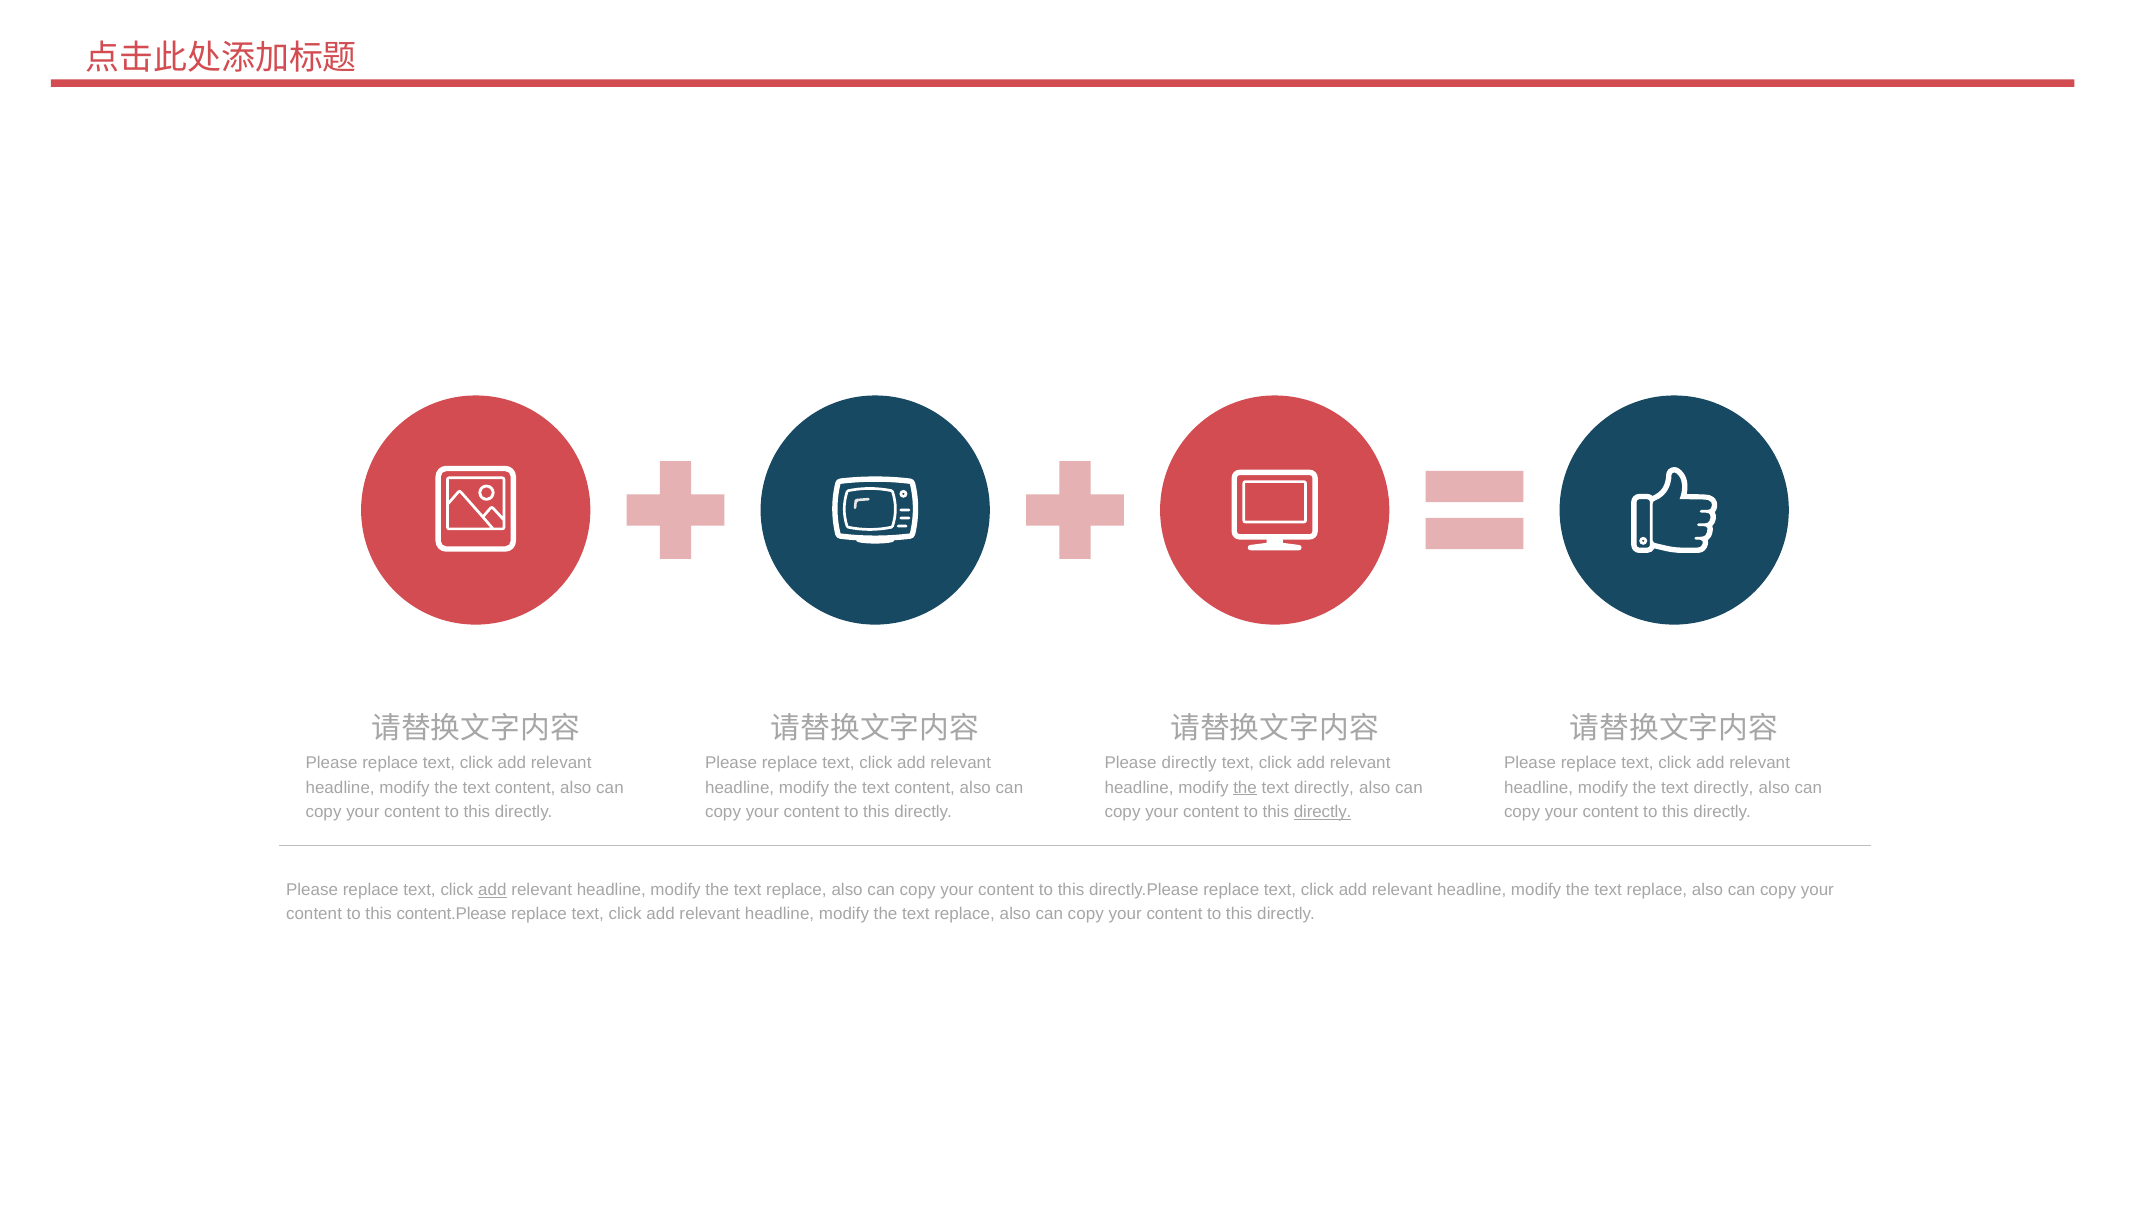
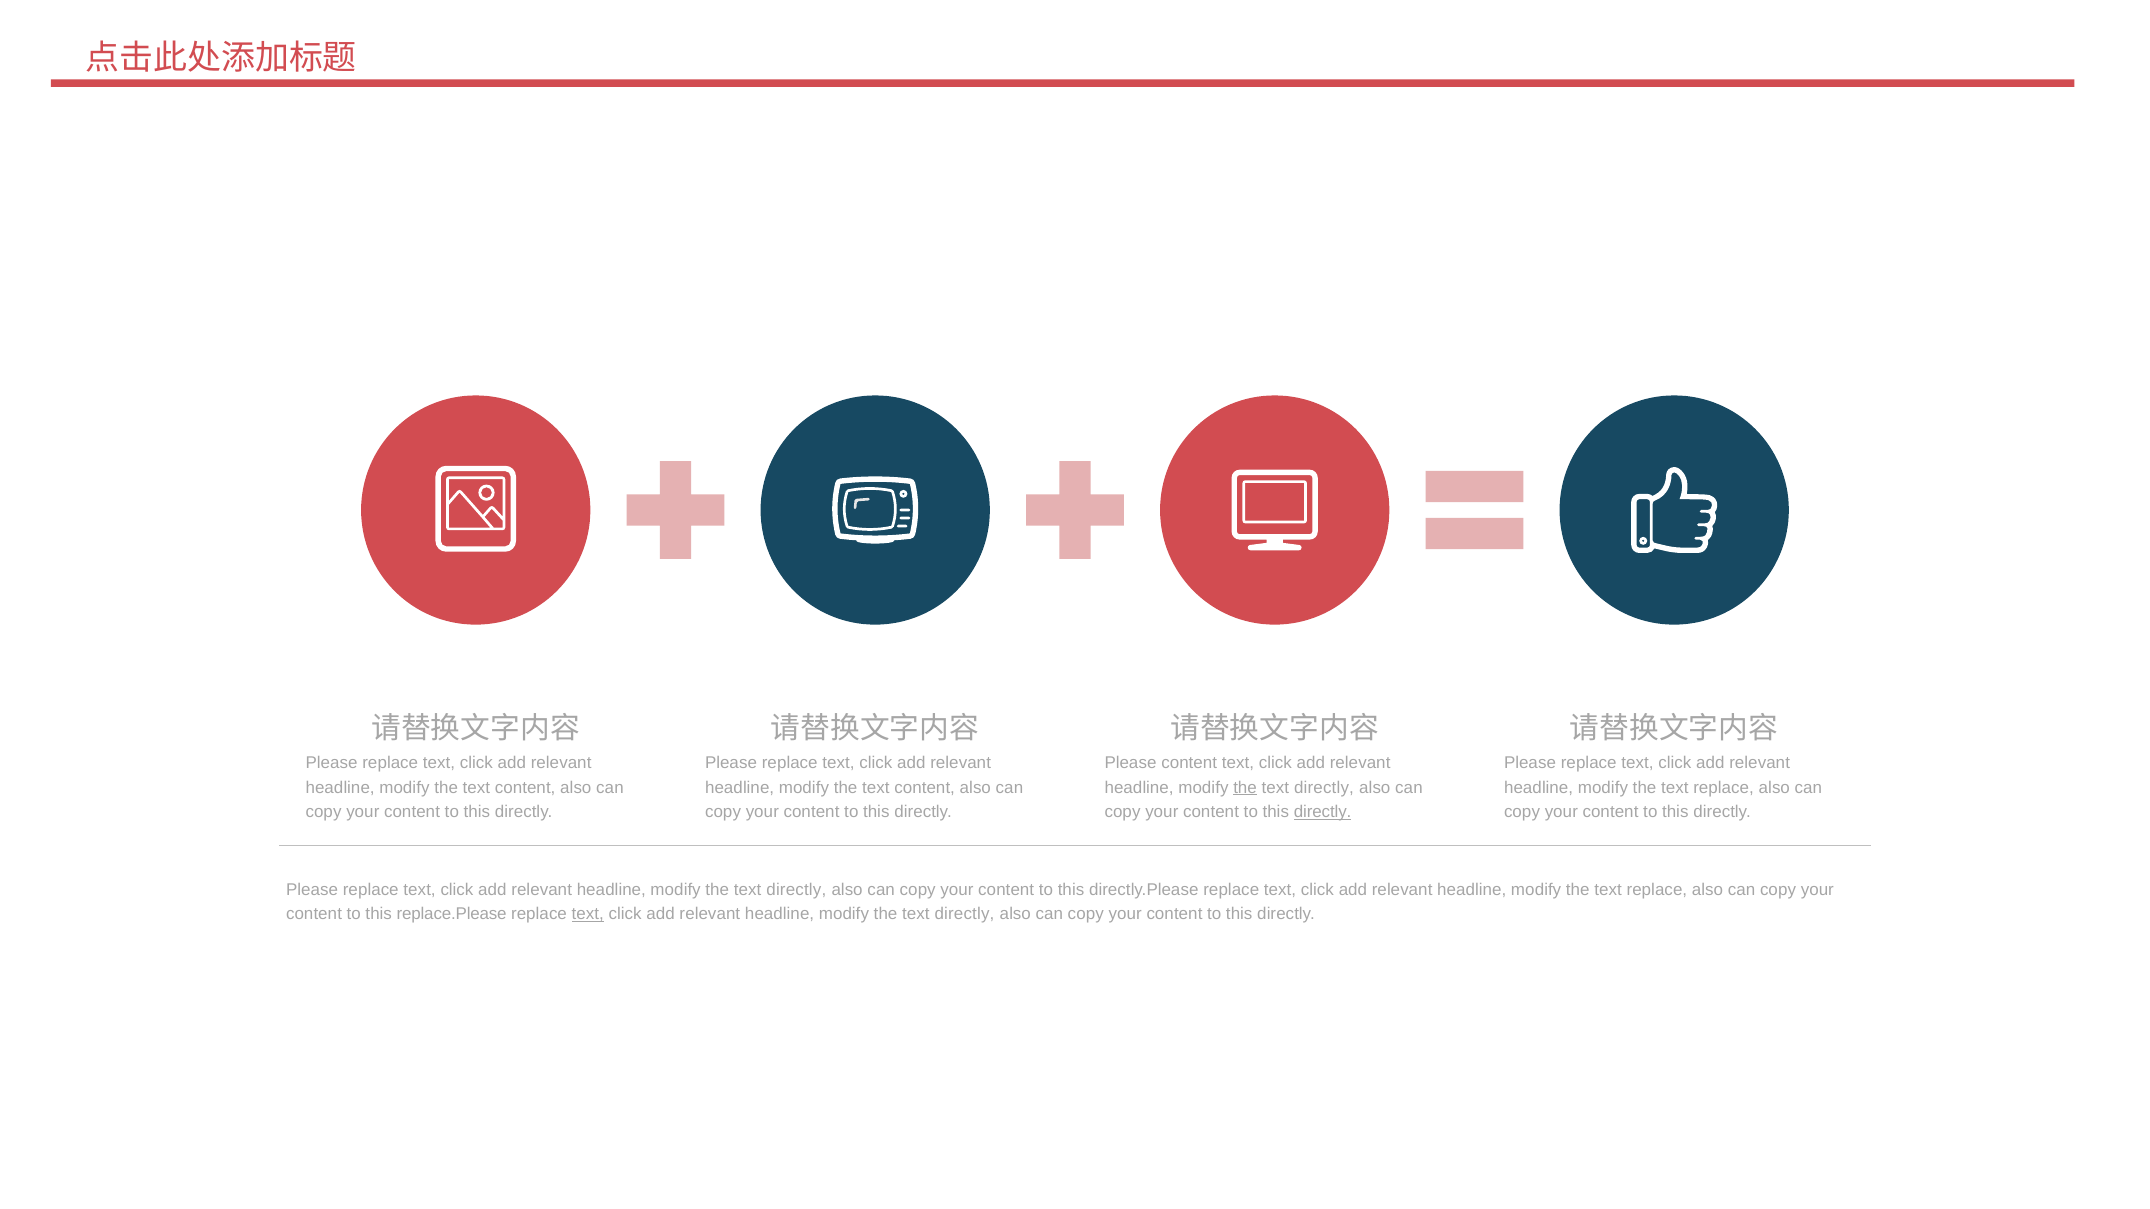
Please directly: directly -> content (1189, 763)
directly: directly -> replace (1724, 788)
add underline: present -> none (492, 890)
replace: replace -> directly (796, 890)
content.Please: content.Please -> replace.Please (452, 915)
text underline: none -> present (588, 915)
replace: replace -> directly (965, 915)
